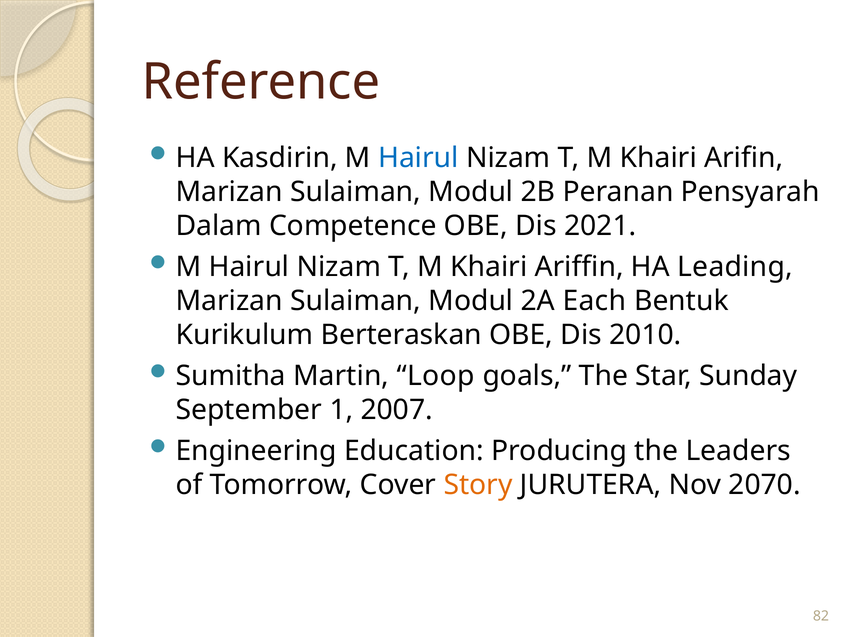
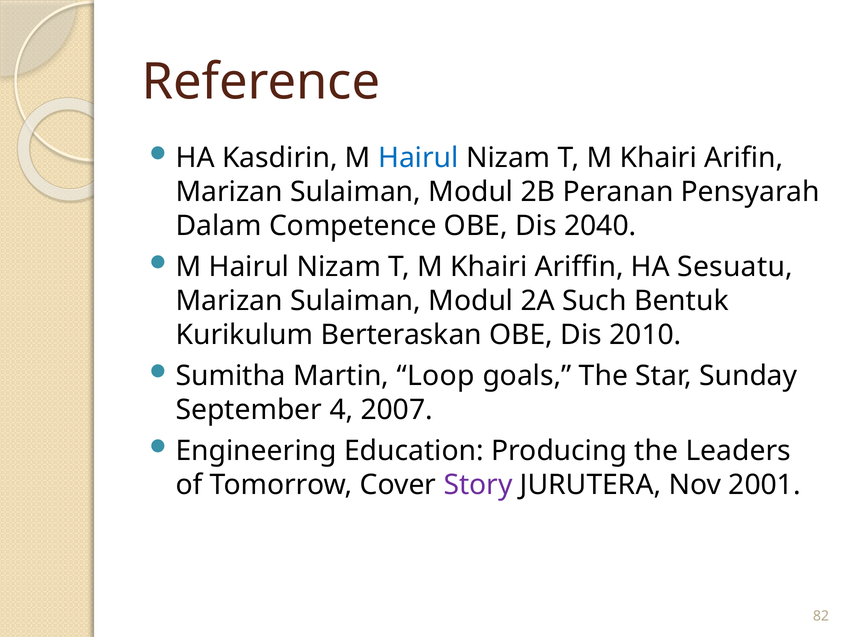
2021: 2021 -> 2040 (600, 226)
Leading: Leading -> Sesuatu (735, 267)
Each: Each -> Such (594, 301)
1: 1 -> 4 (341, 410)
Story colour: orange -> purple (478, 485)
2070: 2070 -> 2001 (765, 485)
